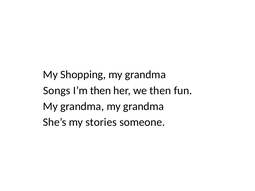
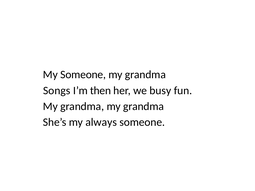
My Shopping: Shopping -> Someone (83, 75)
we then: then -> busy (160, 91)
stories: stories -> always (101, 122)
